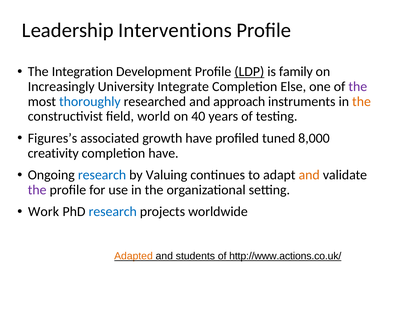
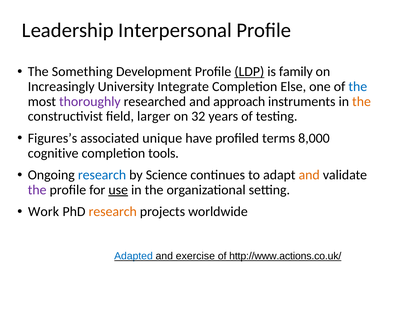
Interventions: Interventions -> Interpersonal (175, 30)
Integration: Integration -> Something (82, 72)
the colour: purple -> blue (358, 87)
thoroughly colour: blue -> purple (90, 102)
world: world -> larger (154, 117)
40: 40 -> 32 (198, 117)
growth: growth -> unique (162, 138)
tuned: tuned -> terms (279, 138)
creativity: creativity -> cognitive (53, 153)
completion have: have -> tools (164, 153)
Valuing: Valuing -> Science (167, 175)
use underline: none -> present (118, 190)
research colour: blue -> orange (113, 212)
Adapted colour: orange -> blue (133, 256)
students: students -> exercise (195, 256)
